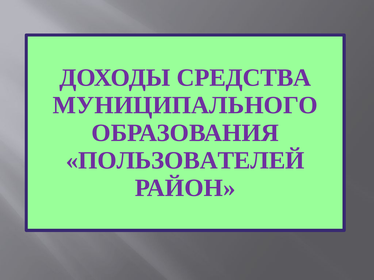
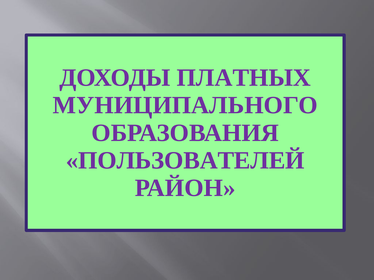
СРЕДСТВА: СРЕДСТВА -> ПЛАТНЫХ (244, 78)
